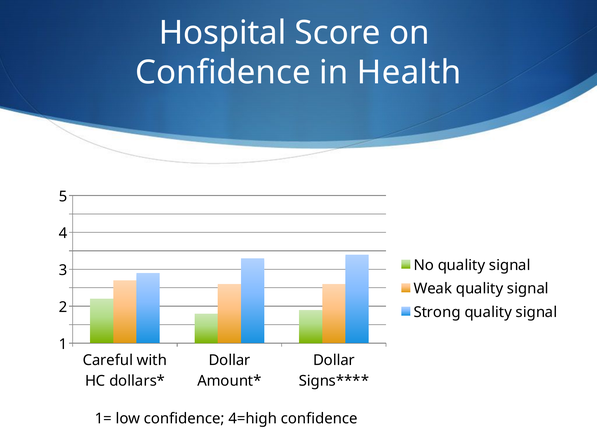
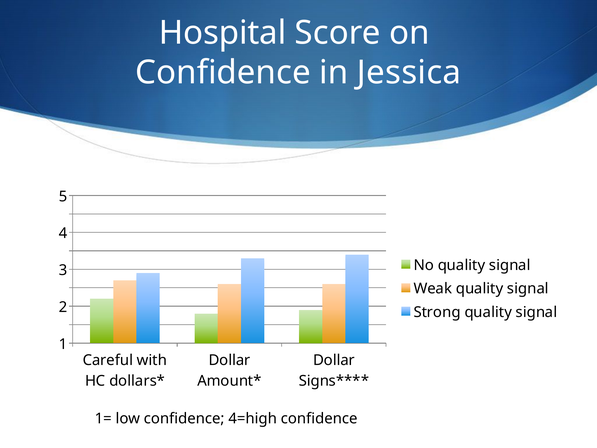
Health: Health -> Jessica (409, 72)
